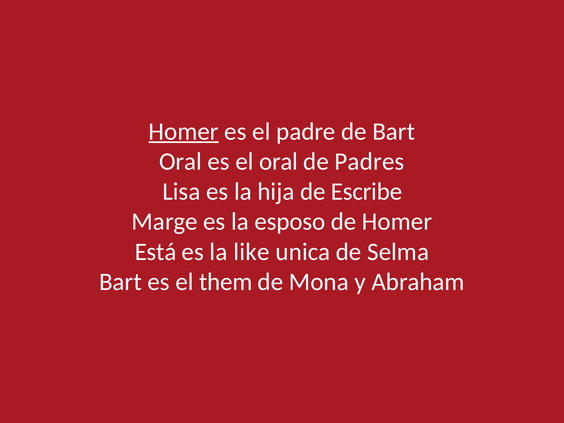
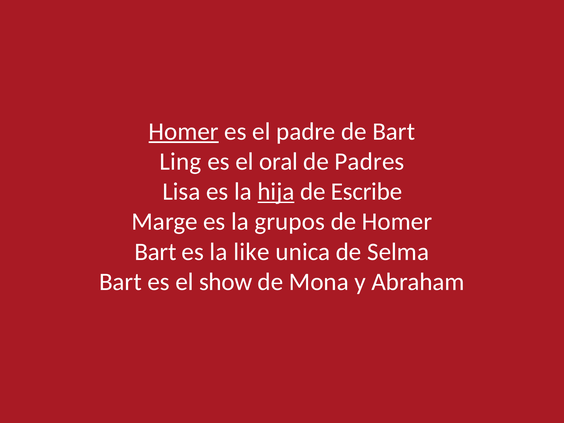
Oral: Oral -> Ling (180, 162)
hija underline: none -> present (276, 192)
esposo: esposo -> grupos (290, 222)
Está: Está -> Bart (156, 252)
them: them -> show (226, 282)
